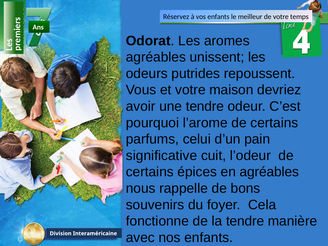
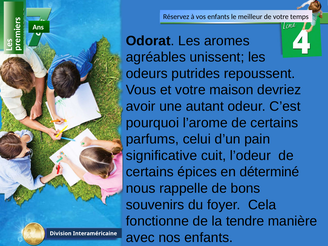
une tendre: tendre -> autant (205, 106)
en agréables: agréables -> déterminé (269, 172)
